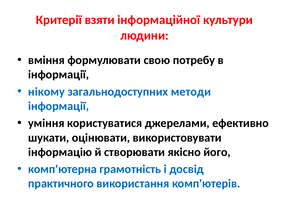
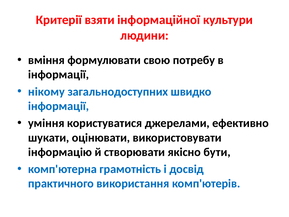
методи: методи -> швидко (191, 92)
його: його -> бути (217, 152)
